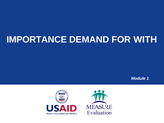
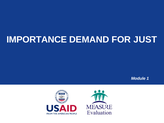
WITH: WITH -> JUST (145, 40)
